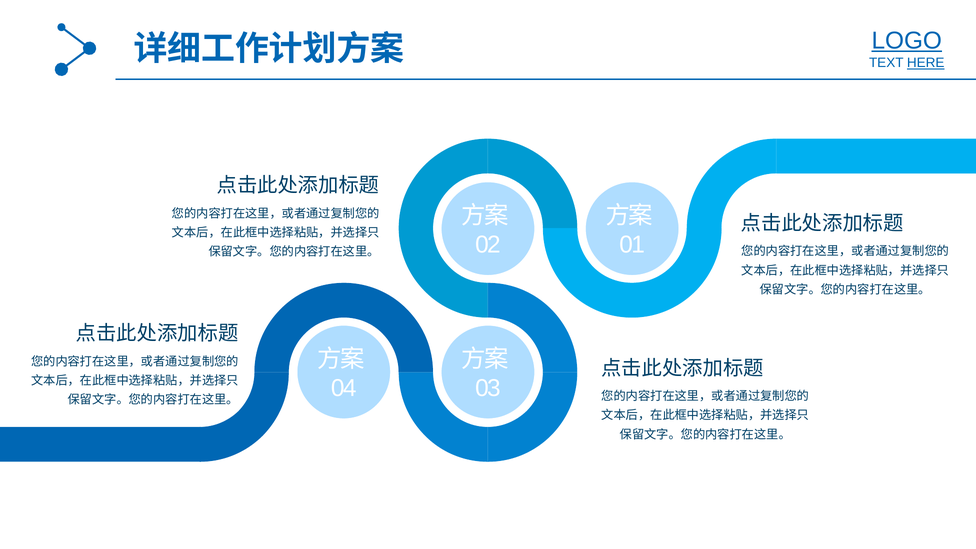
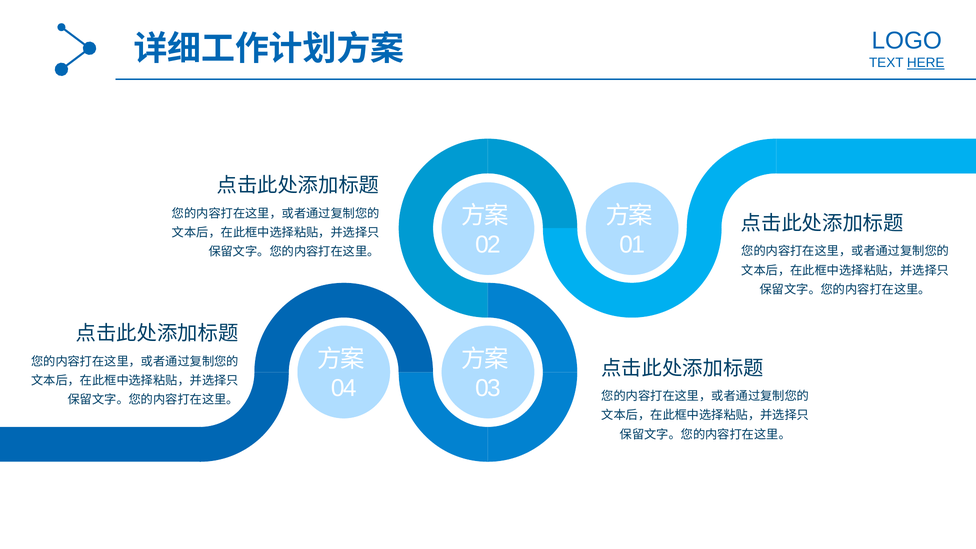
LOGO underline: present -> none (907, 41)
